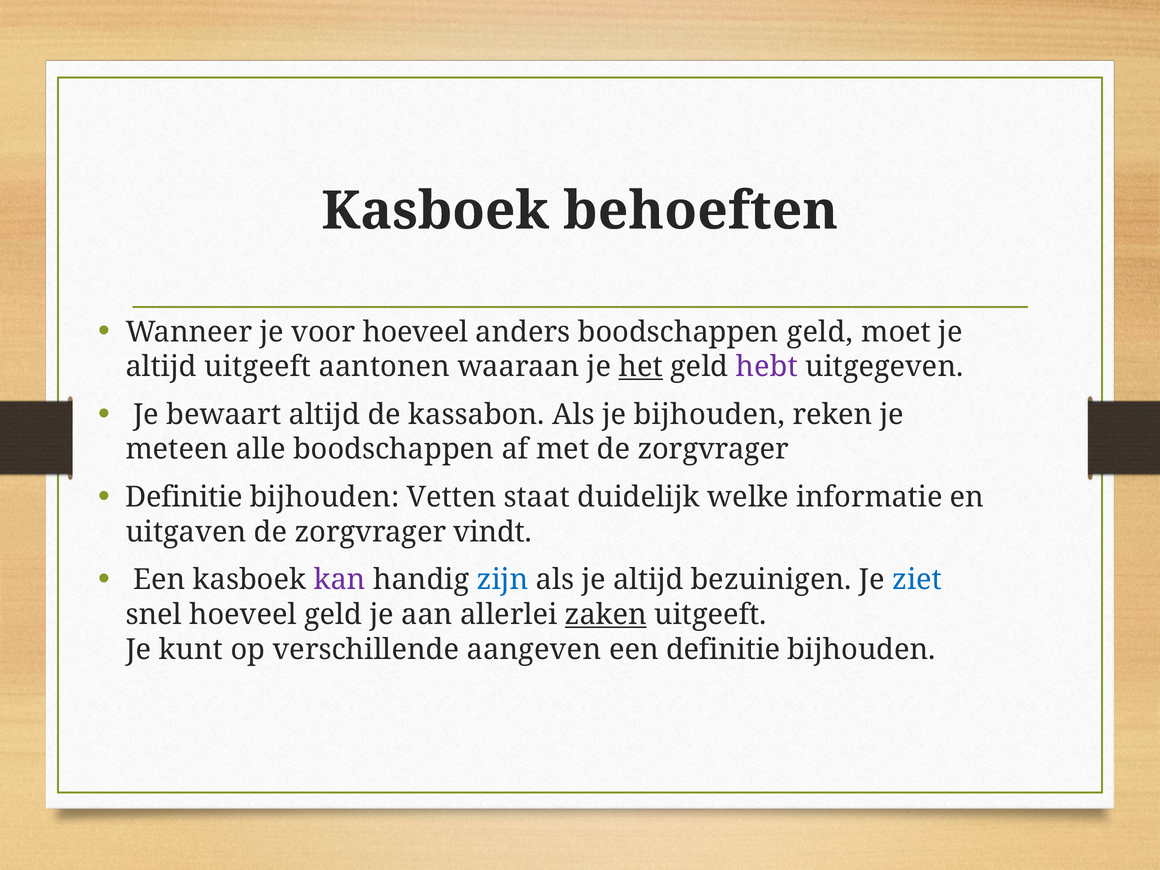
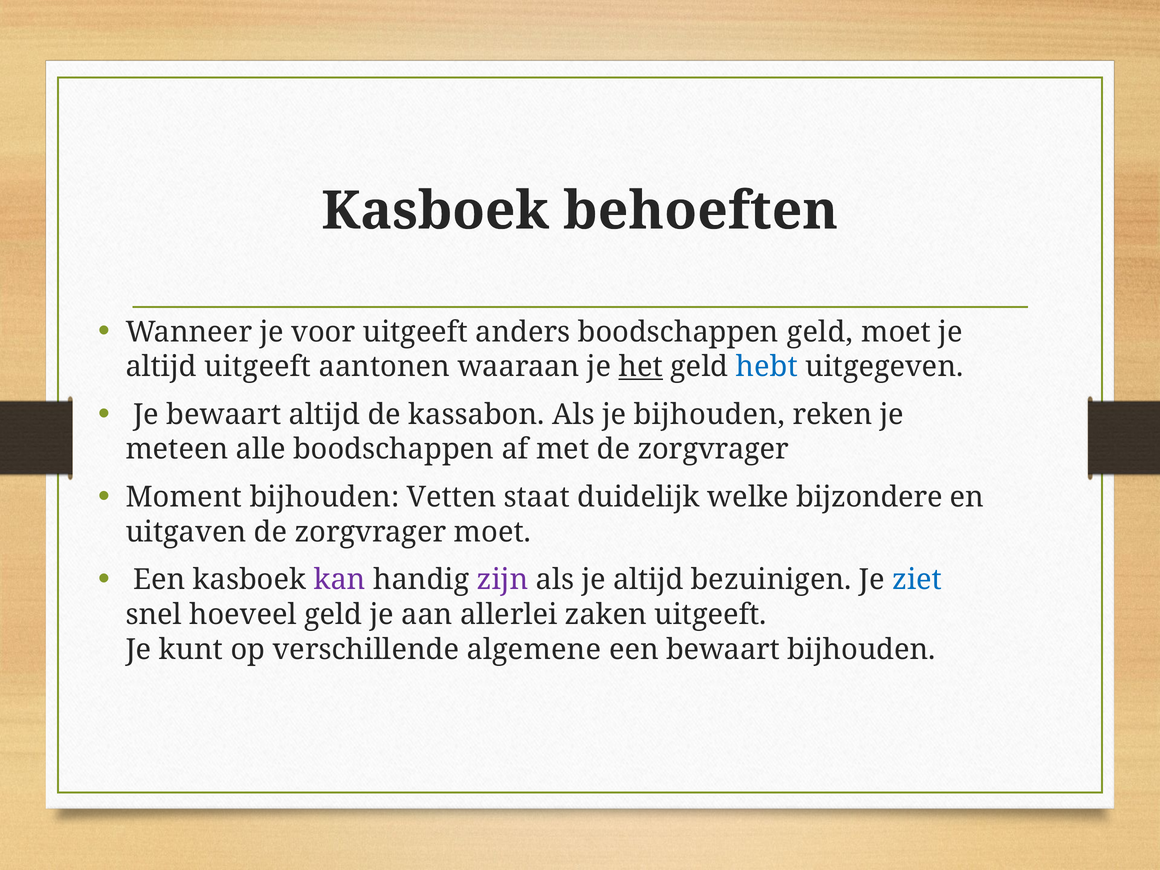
voor hoeveel: hoeveel -> uitgeeft (415, 332)
hebt colour: purple -> blue (767, 367)
Definitie: Definitie -> Moment (184, 497)
informatie: informatie -> bijzondere (869, 497)
zorgvrager vindt: vindt -> moet (492, 532)
zijn colour: blue -> purple (503, 580)
zaken underline: present -> none (606, 615)
aangeven: aangeven -> algemene (534, 650)
een definitie: definitie -> bewaart (723, 650)
